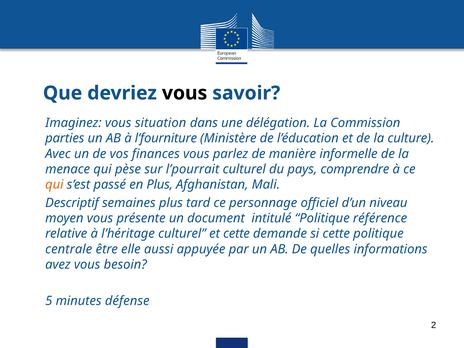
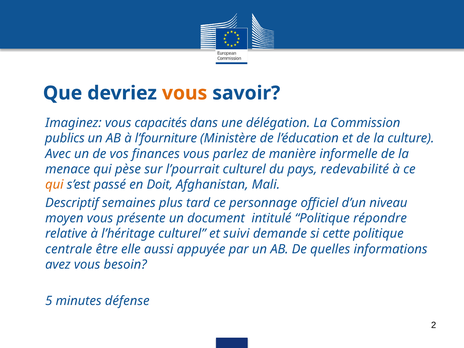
vous colour: black -> orange (185, 93)
situation: situation -> capacités (161, 123)
parties: parties -> publics (65, 138)
comprendre: comprendre -> redevabilité (355, 169)
en Plus: Plus -> Doit (160, 185)
référence: référence -> répondre (380, 218)
et cette: cette -> suivi (236, 234)
